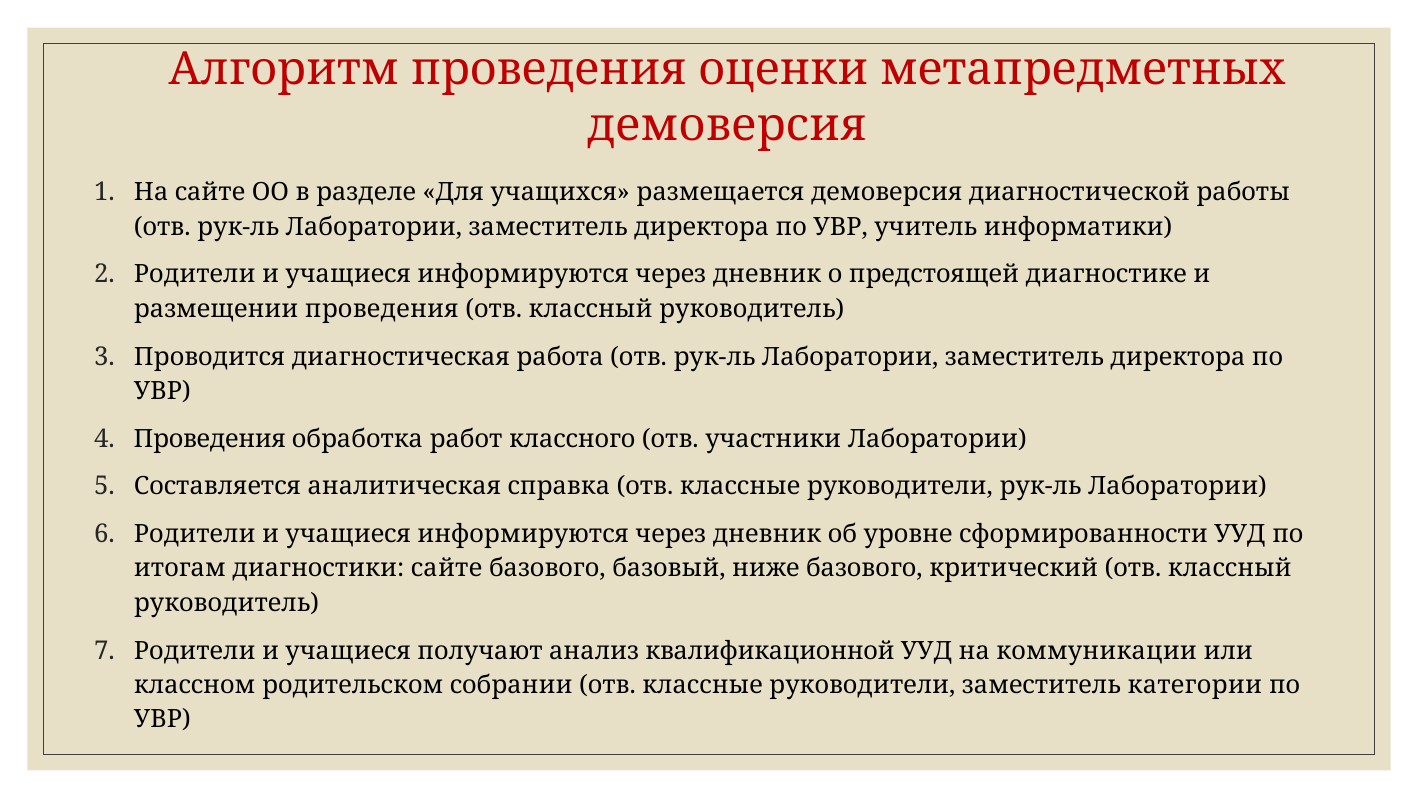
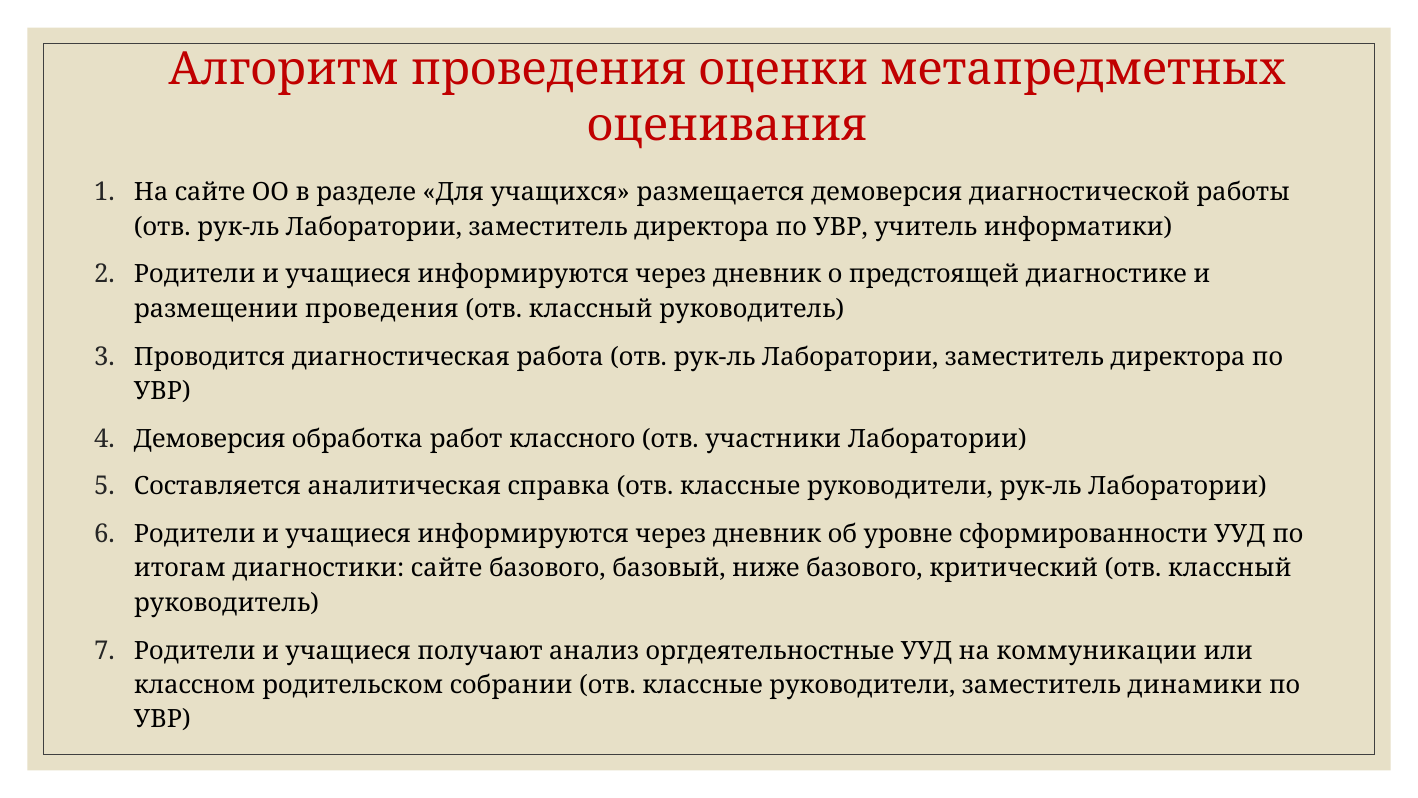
демоверсия: демоверсия -> оценивания (727, 125)
Проведения: Проведения -> Демоверсия (210, 439)
квалификационной: квалификационной -> оргдеятельностные (770, 650)
категории: категории -> динамики (1195, 685)
